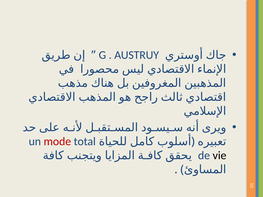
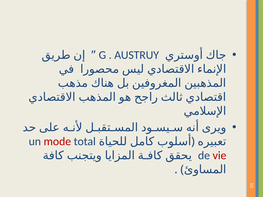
vie colour: black -> red (220, 156)
